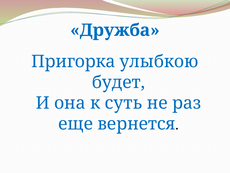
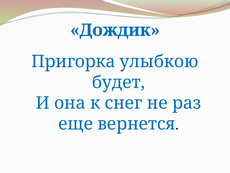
Дружба: Дружба -> Дождик (115, 30)
суть: суть -> снег (123, 103)
